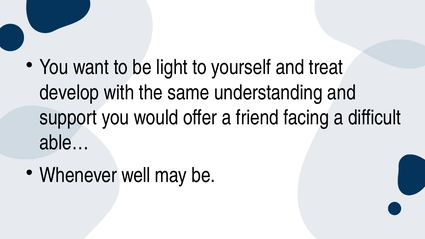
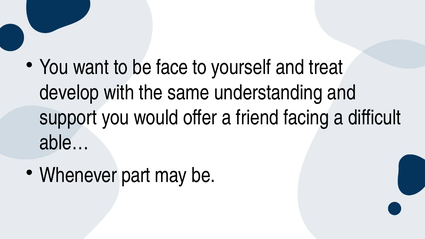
light: light -> face (172, 67)
well: well -> part (136, 175)
